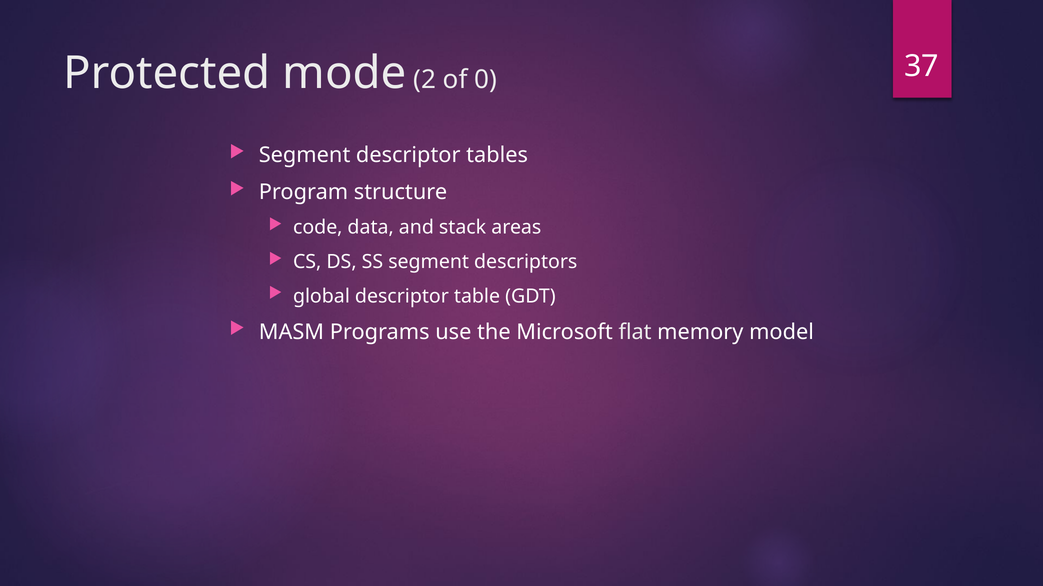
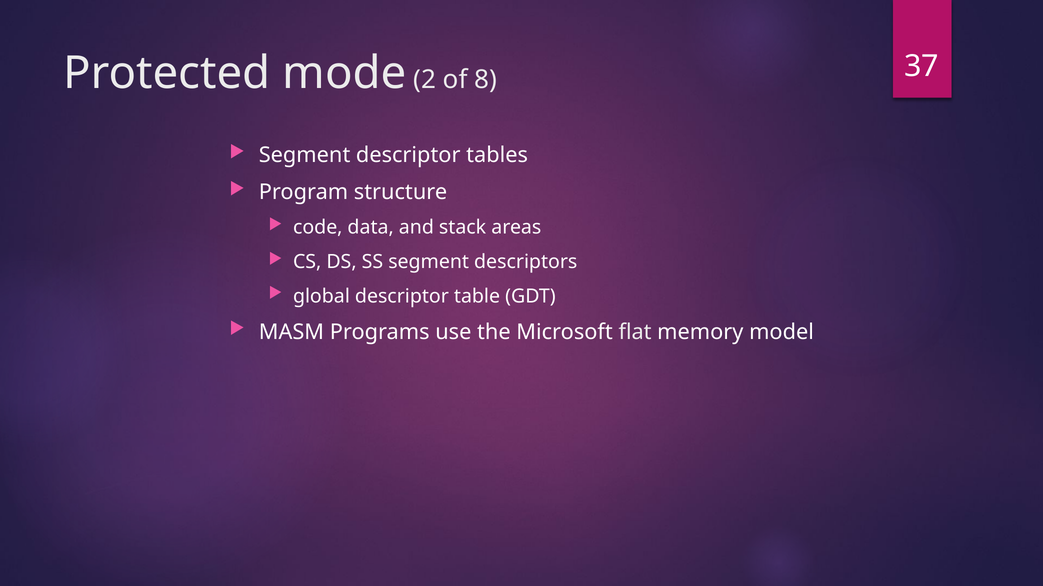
0: 0 -> 8 (486, 80)
